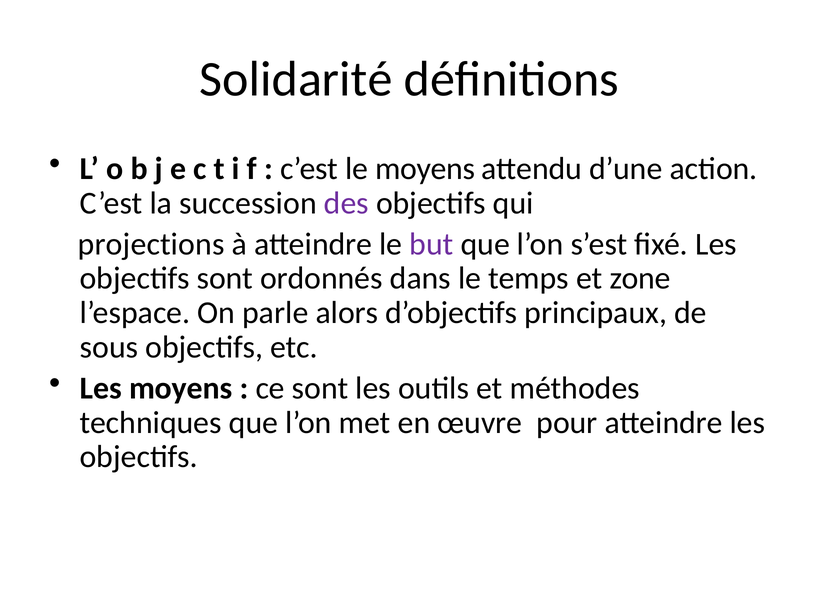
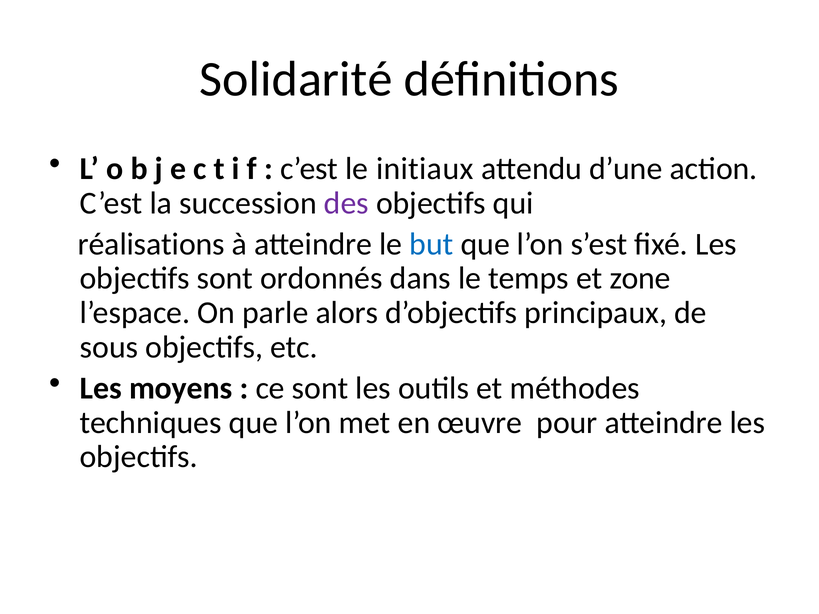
le moyens: moyens -> initiaux (425, 169)
projections: projections -> réalisations (151, 244)
but colour: purple -> blue (431, 244)
